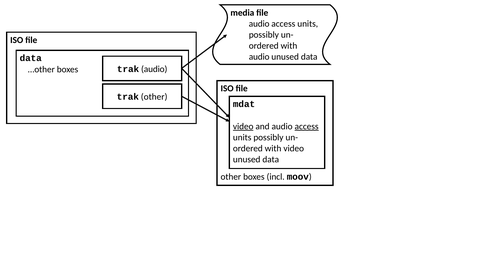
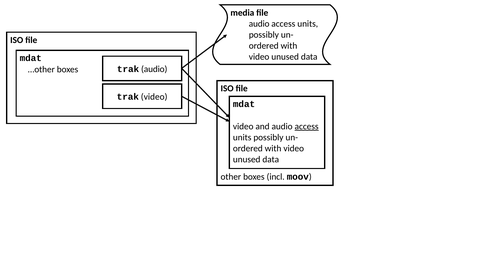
audio: audio -> video (259, 57)
data: data -> mdat (31, 58)
trak other: other -> video (154, 97)
video underline: present -> none (243, 126)
